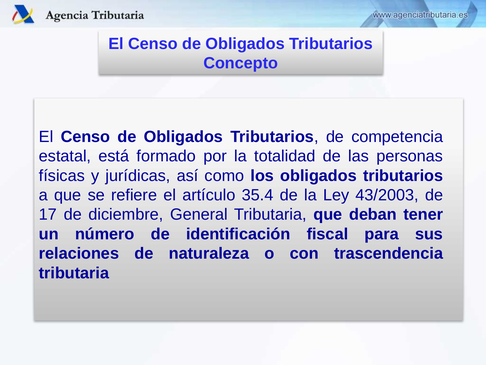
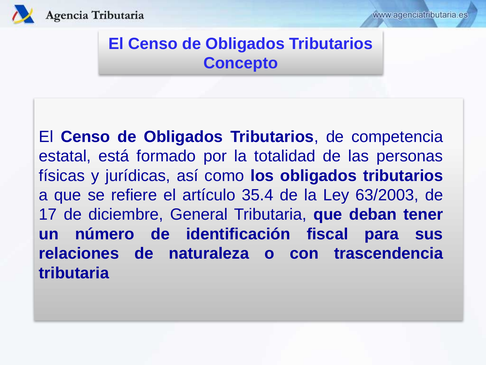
43/2003: 43/2003 -> 63/2003 (387, 195)
